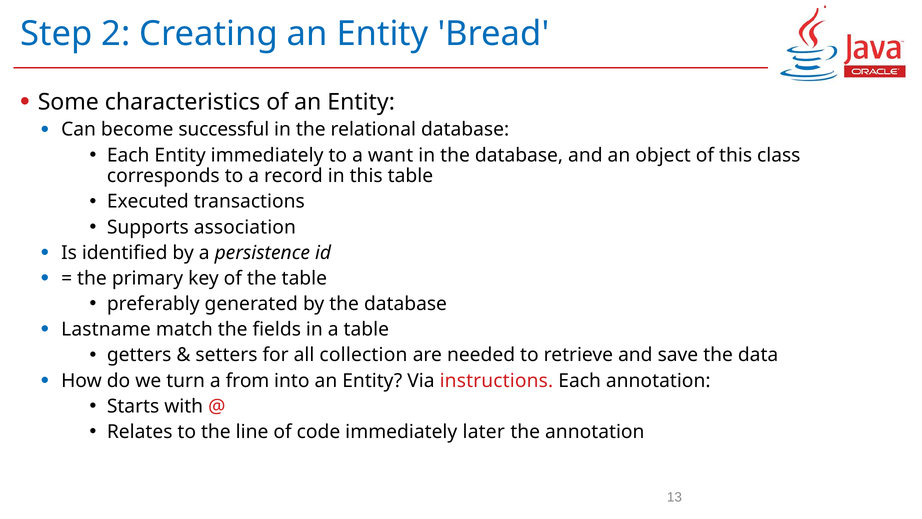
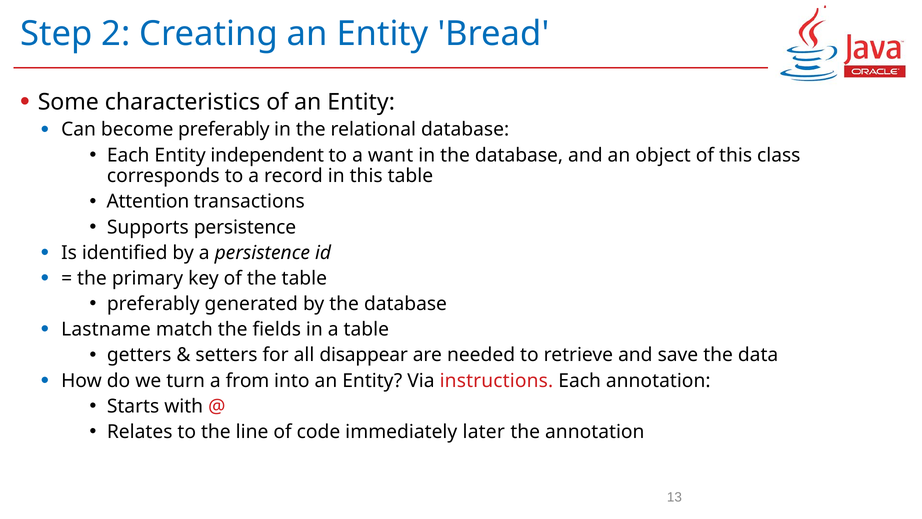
become successful: successful -> preferably (224, 130)
Entity immediately: immediately -> independent (267, 155)
Executed: Executed -> Attention (148, 201)
Supports association: association -> persistence (245, 227)
collection: collection -> disappear (364, 355)
